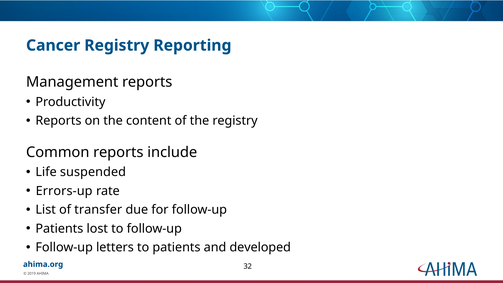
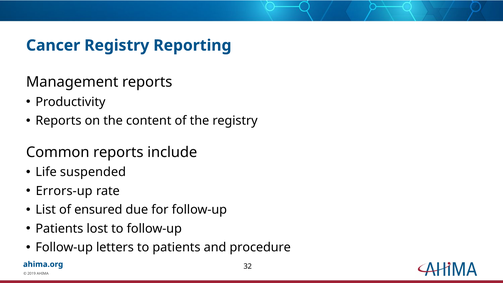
transfer: transfer -> ensured (98, 210)
developed: developed -> procedure (260, 247)
